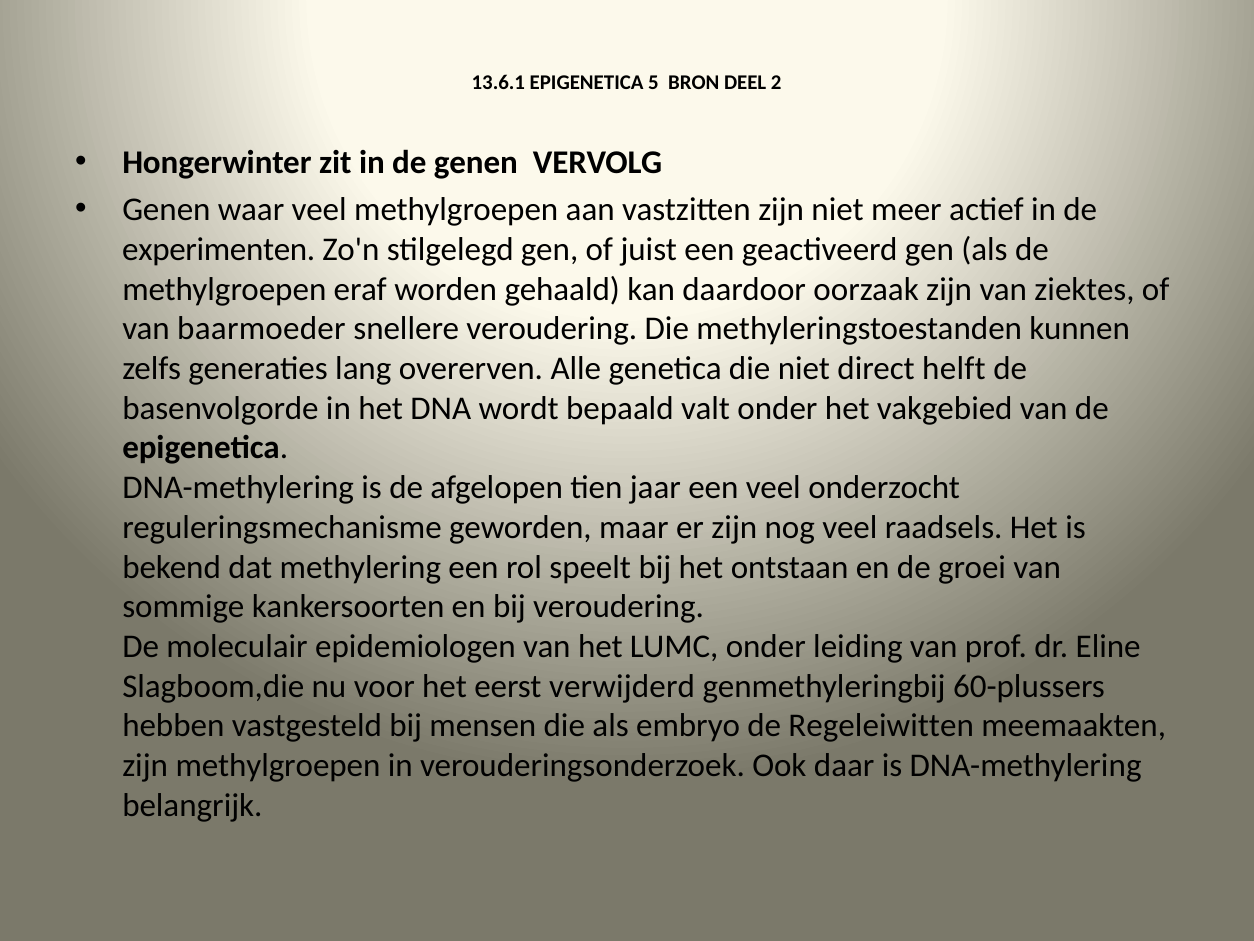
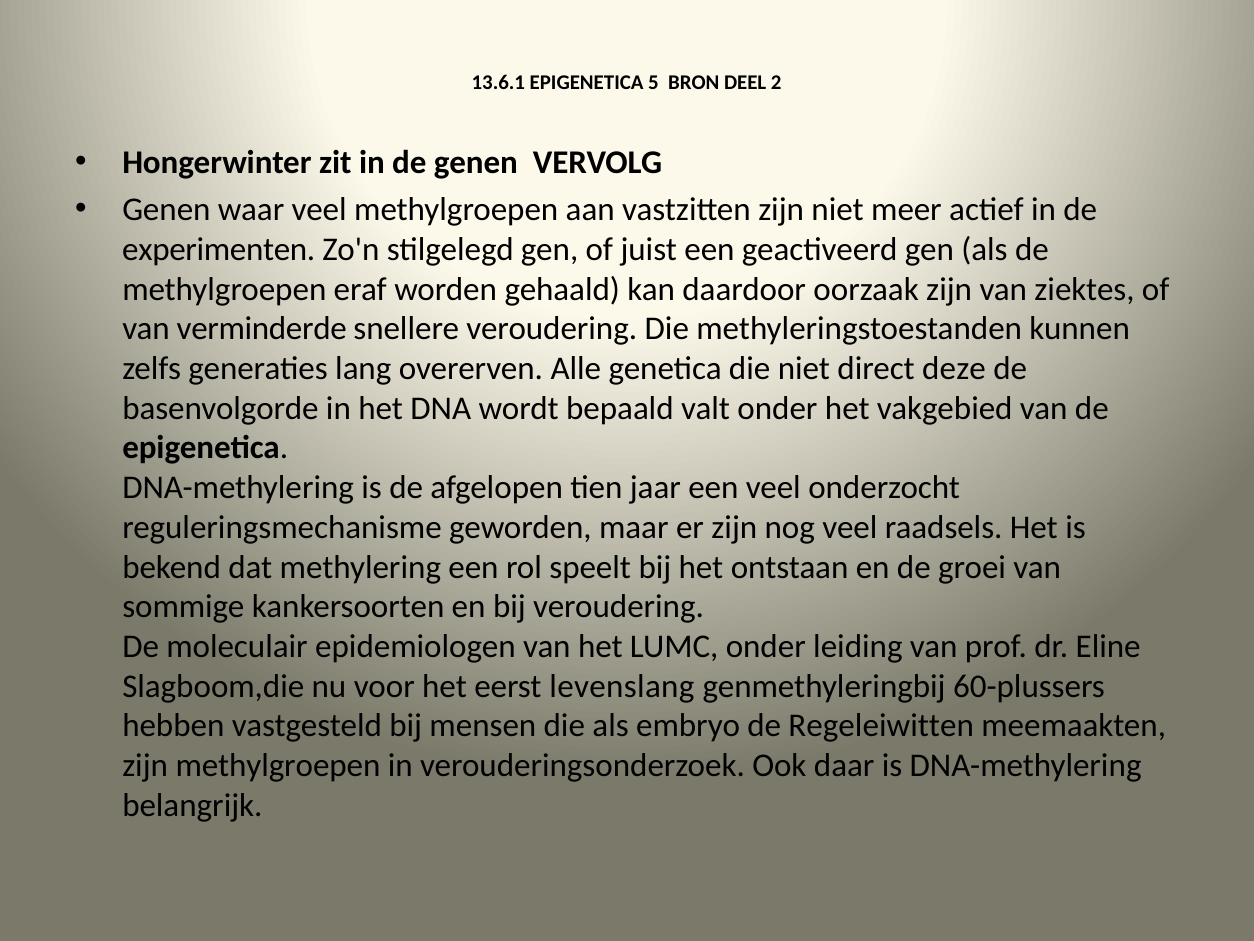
baarmoeder: baarmoeder -> verminderde (262, 329)
helft: helft -> deze (954, 368)
verwijderd: verwijderd -> levenslang (622, 686)
